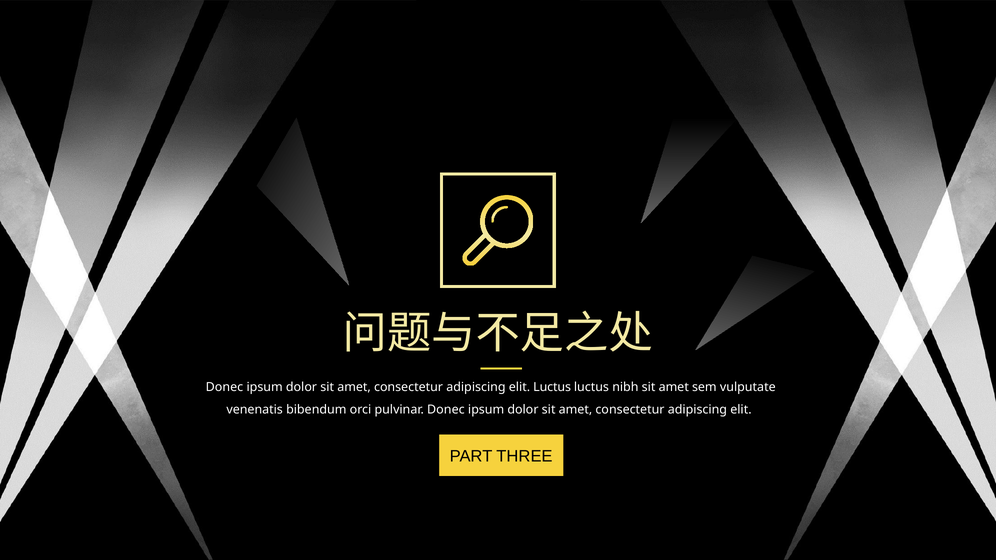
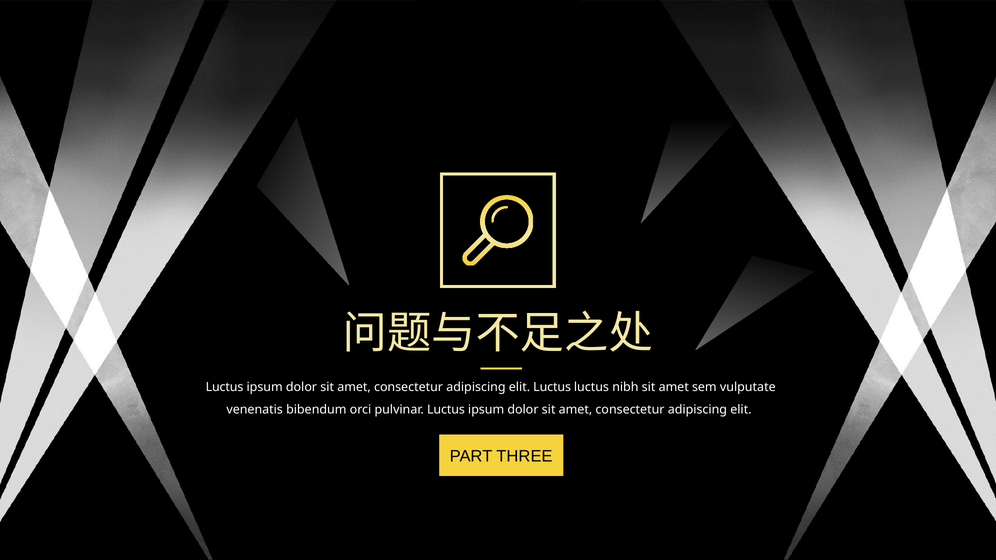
Donec: Donec -> Luctus (225, 388)
pulvinar Donec: Donec -> Luctus (446, 410)
